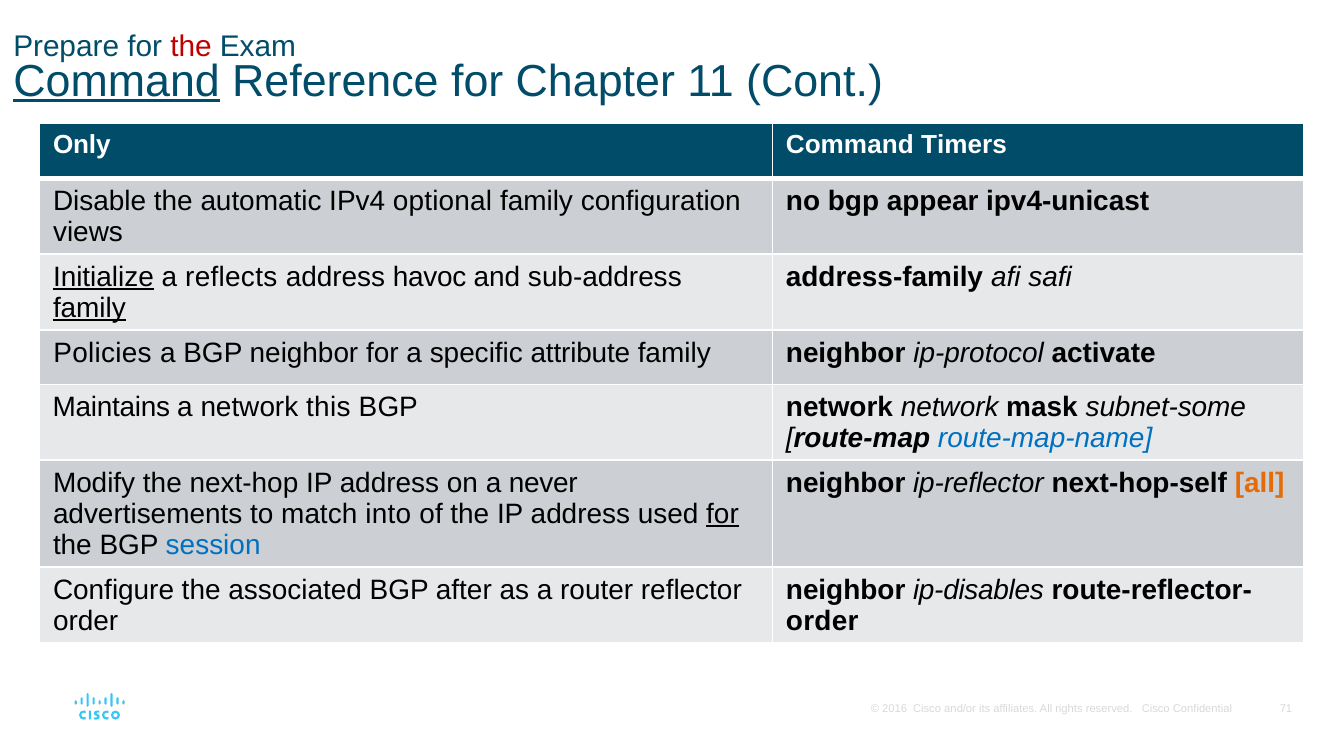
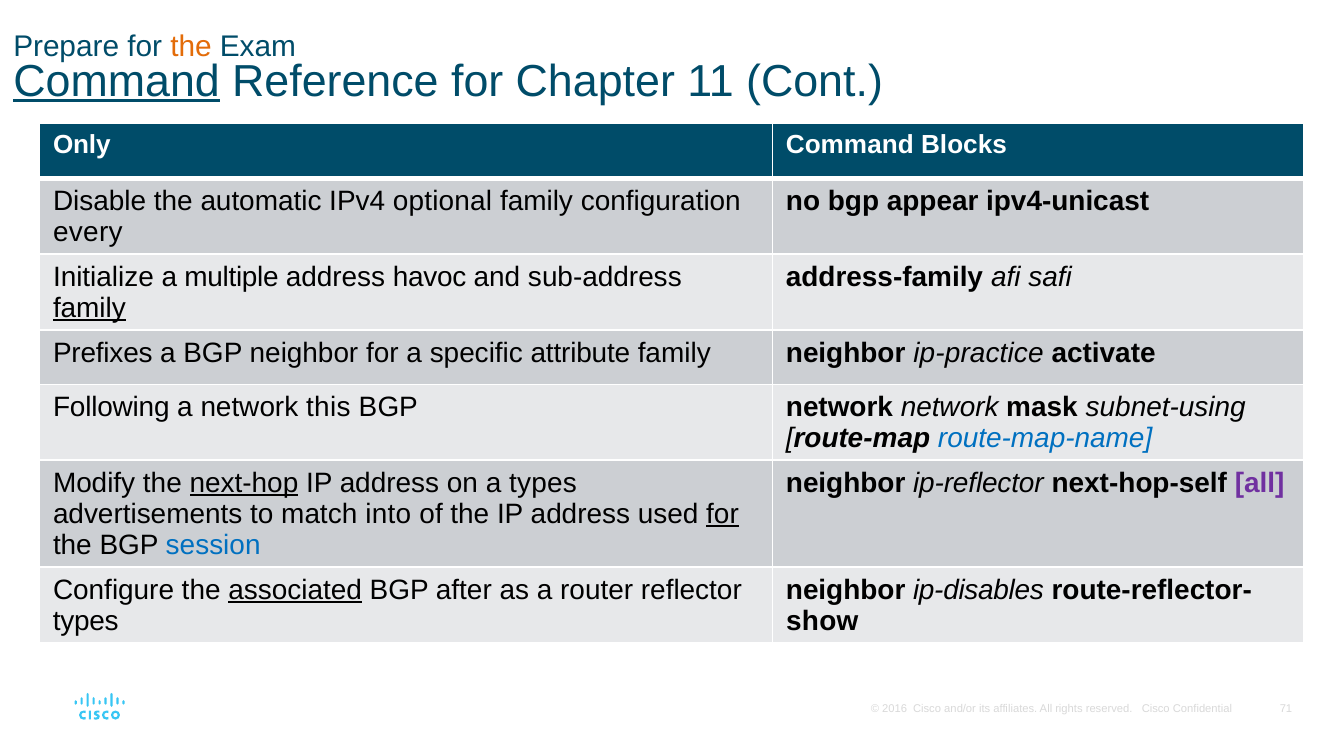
the colour: red -> orange (191, 46)
Timers: Timers -> Blocks (964, 145)
views: views -> every (88, 232)
Initialize underline: present -> none (103, 277)
reflects: reflects -> multiple (232, 277)
Policies: Policies -> Prefixes (103, 353)
ip-protocol: ip-protocol -> ip-practice (978, 353)
Maintains: Maintains -> Following (111, 407)
subnet-some: subnet-some -> subnet-using (1166, 407)
next-hop underline: none -> present (244, 483)
a never: never -> types (543, 483)
all colour: orange -> purple (1260, 483)
associated underline: none -> present (295, 589)
order: order -> types (86, 620)
order: order -> show (822, 620)
